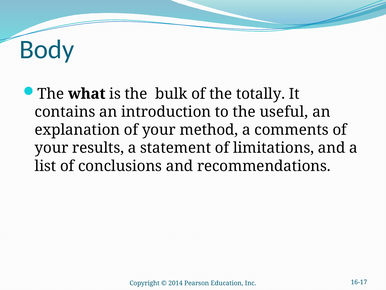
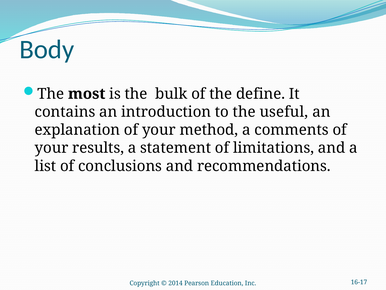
what: what -> most (87, 94)
totally: totally -> define (261, 94)
